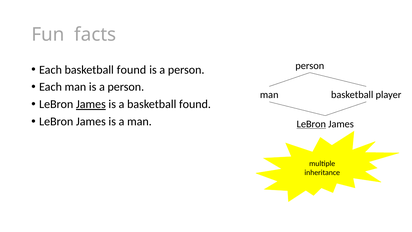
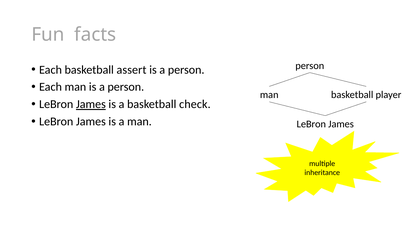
Each basketball found: found -> assert (132, 70)
a basketball found: found -> check (195, 104)
LeBron underline: present -> none (311, 124)
